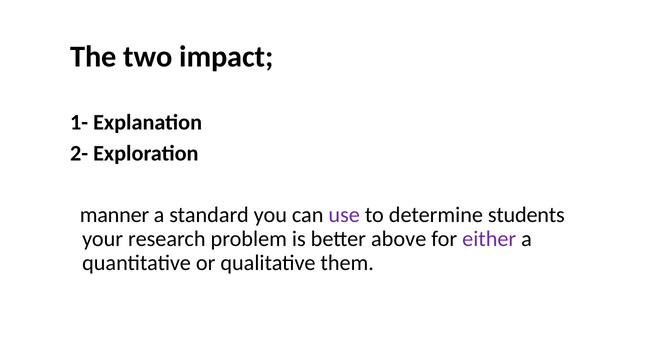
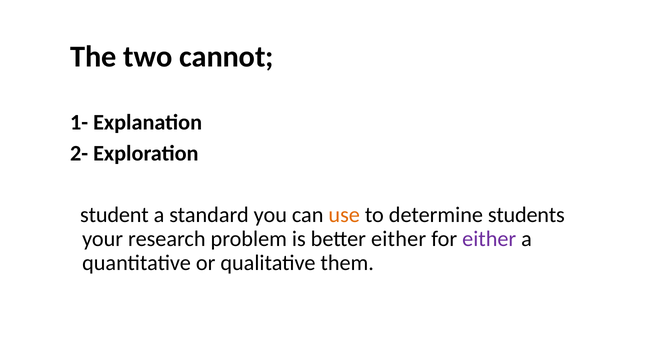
impact: impact -> cannot (227, 57)
manner: manner -> student (114, 215)
use colour: purple -> orange (344, 215)
better above: above -> either (399, 239)
